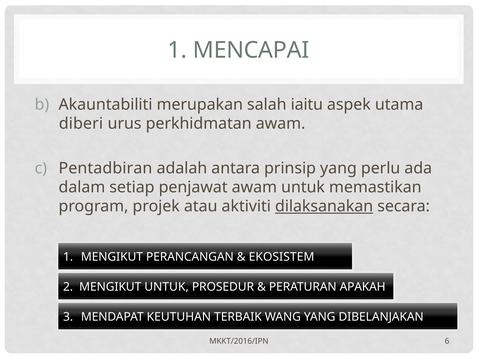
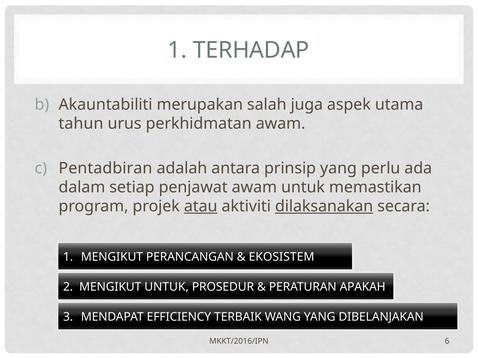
MENCAPAI: MENCAPAI -> TERHADAP (251, 50)
iaitu: iaitu -> juga (307, 105)
diberi: diberi -> tahun (81, 124)
atau underline: none -> present (201, 207)
KEUTUHAN: KEUTUHAN -> EFFICIENCY (179, 317)
